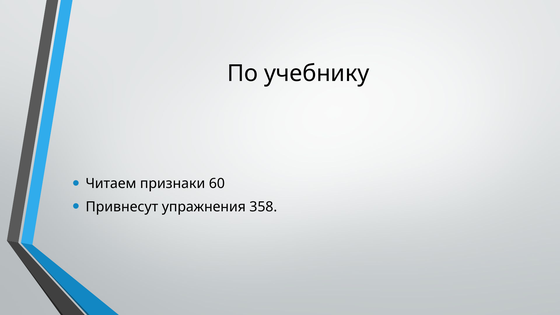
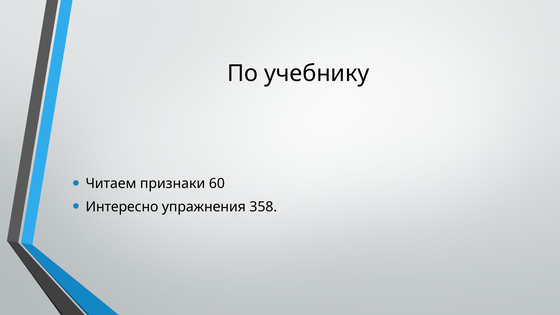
Привнесут: Привнесут -> Интересно (122, 207)
